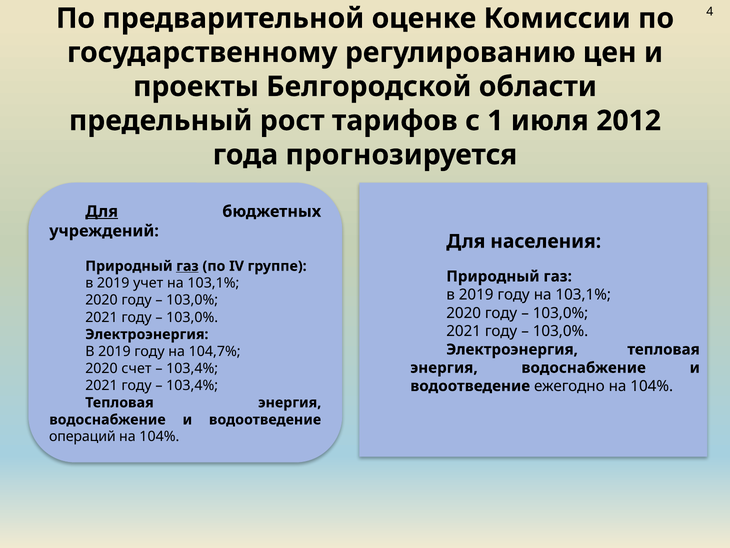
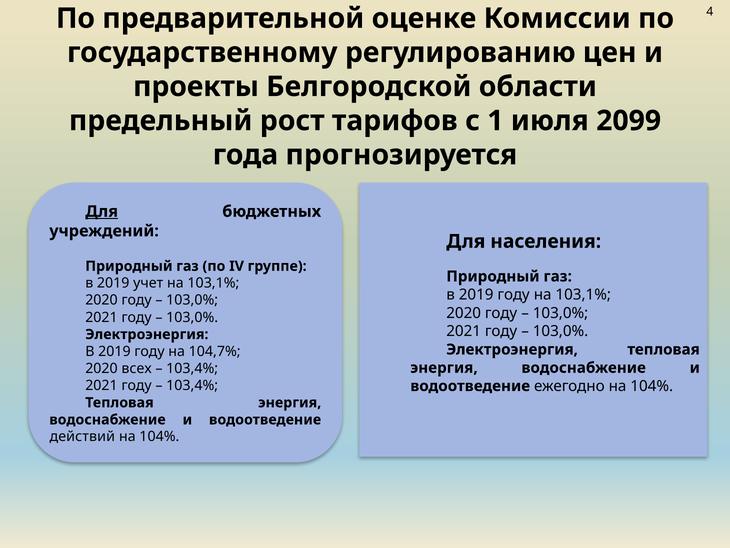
2012: 2012 -> 2099 (629, 121)
газ underline: present -> none (187, 266)
счет: счет -> всех (137, 368)
операций: операций -> действий (82, 436)
